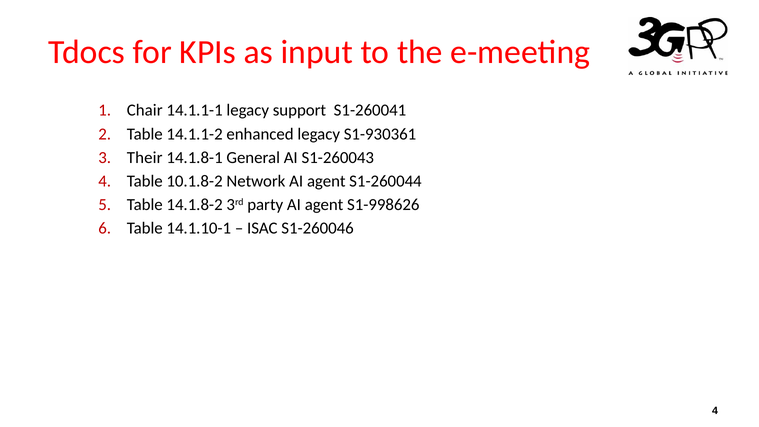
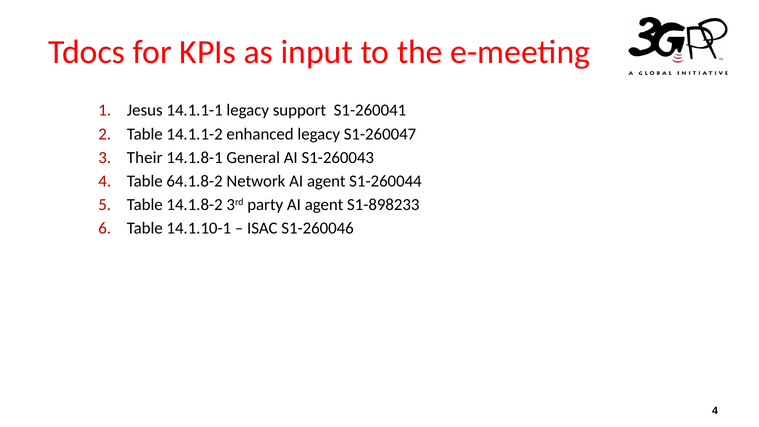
Chair: Chair -> Jesus (145, 110)
S1-930361: S1-930361 -> S1-260047 (380, 134)
10.1.8-2: 10.1.8-2 -> 64.1.8-2 (195, 181)
S1-998626: S1-998626 -> S1-898233 (383, 205)
